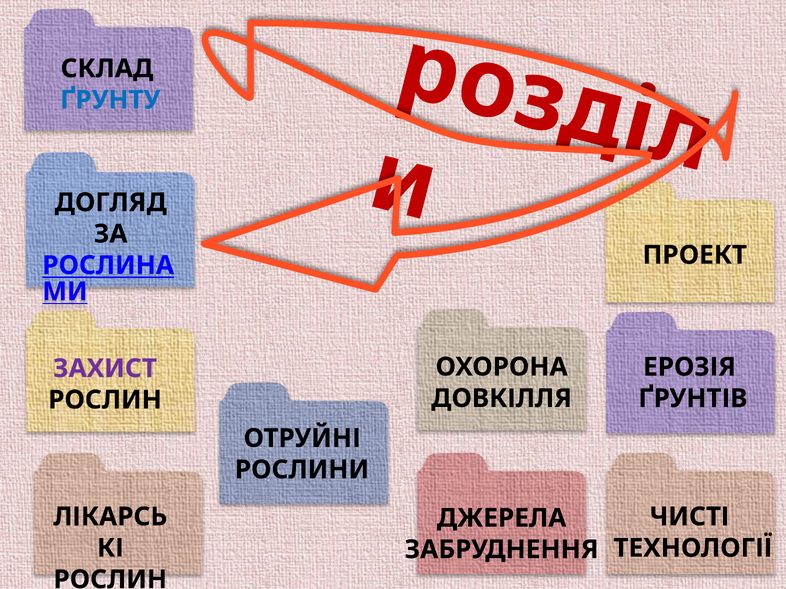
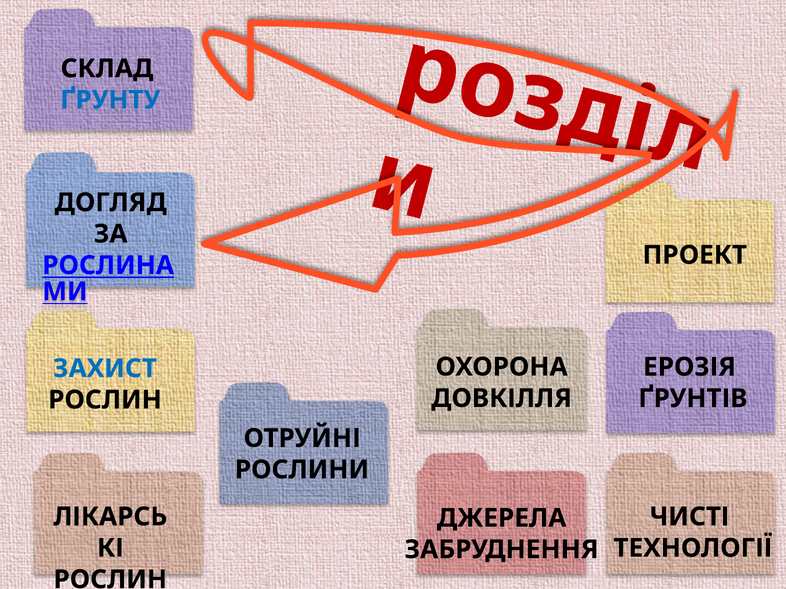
ЗАХИСТ colour: purple -> blue (105, 369)
